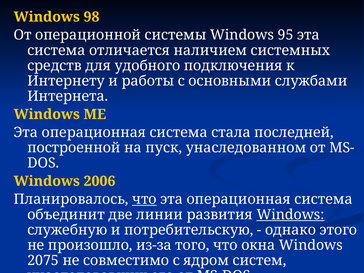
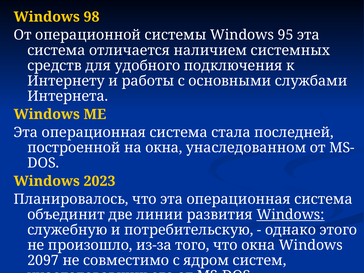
на пуск: пуск -> окна (164, 148)
2006: 2006 -> 2023 (99, 181)
что underline: present -> none (144, 199)
2075: 2075 -> 2097 (43, 260)
